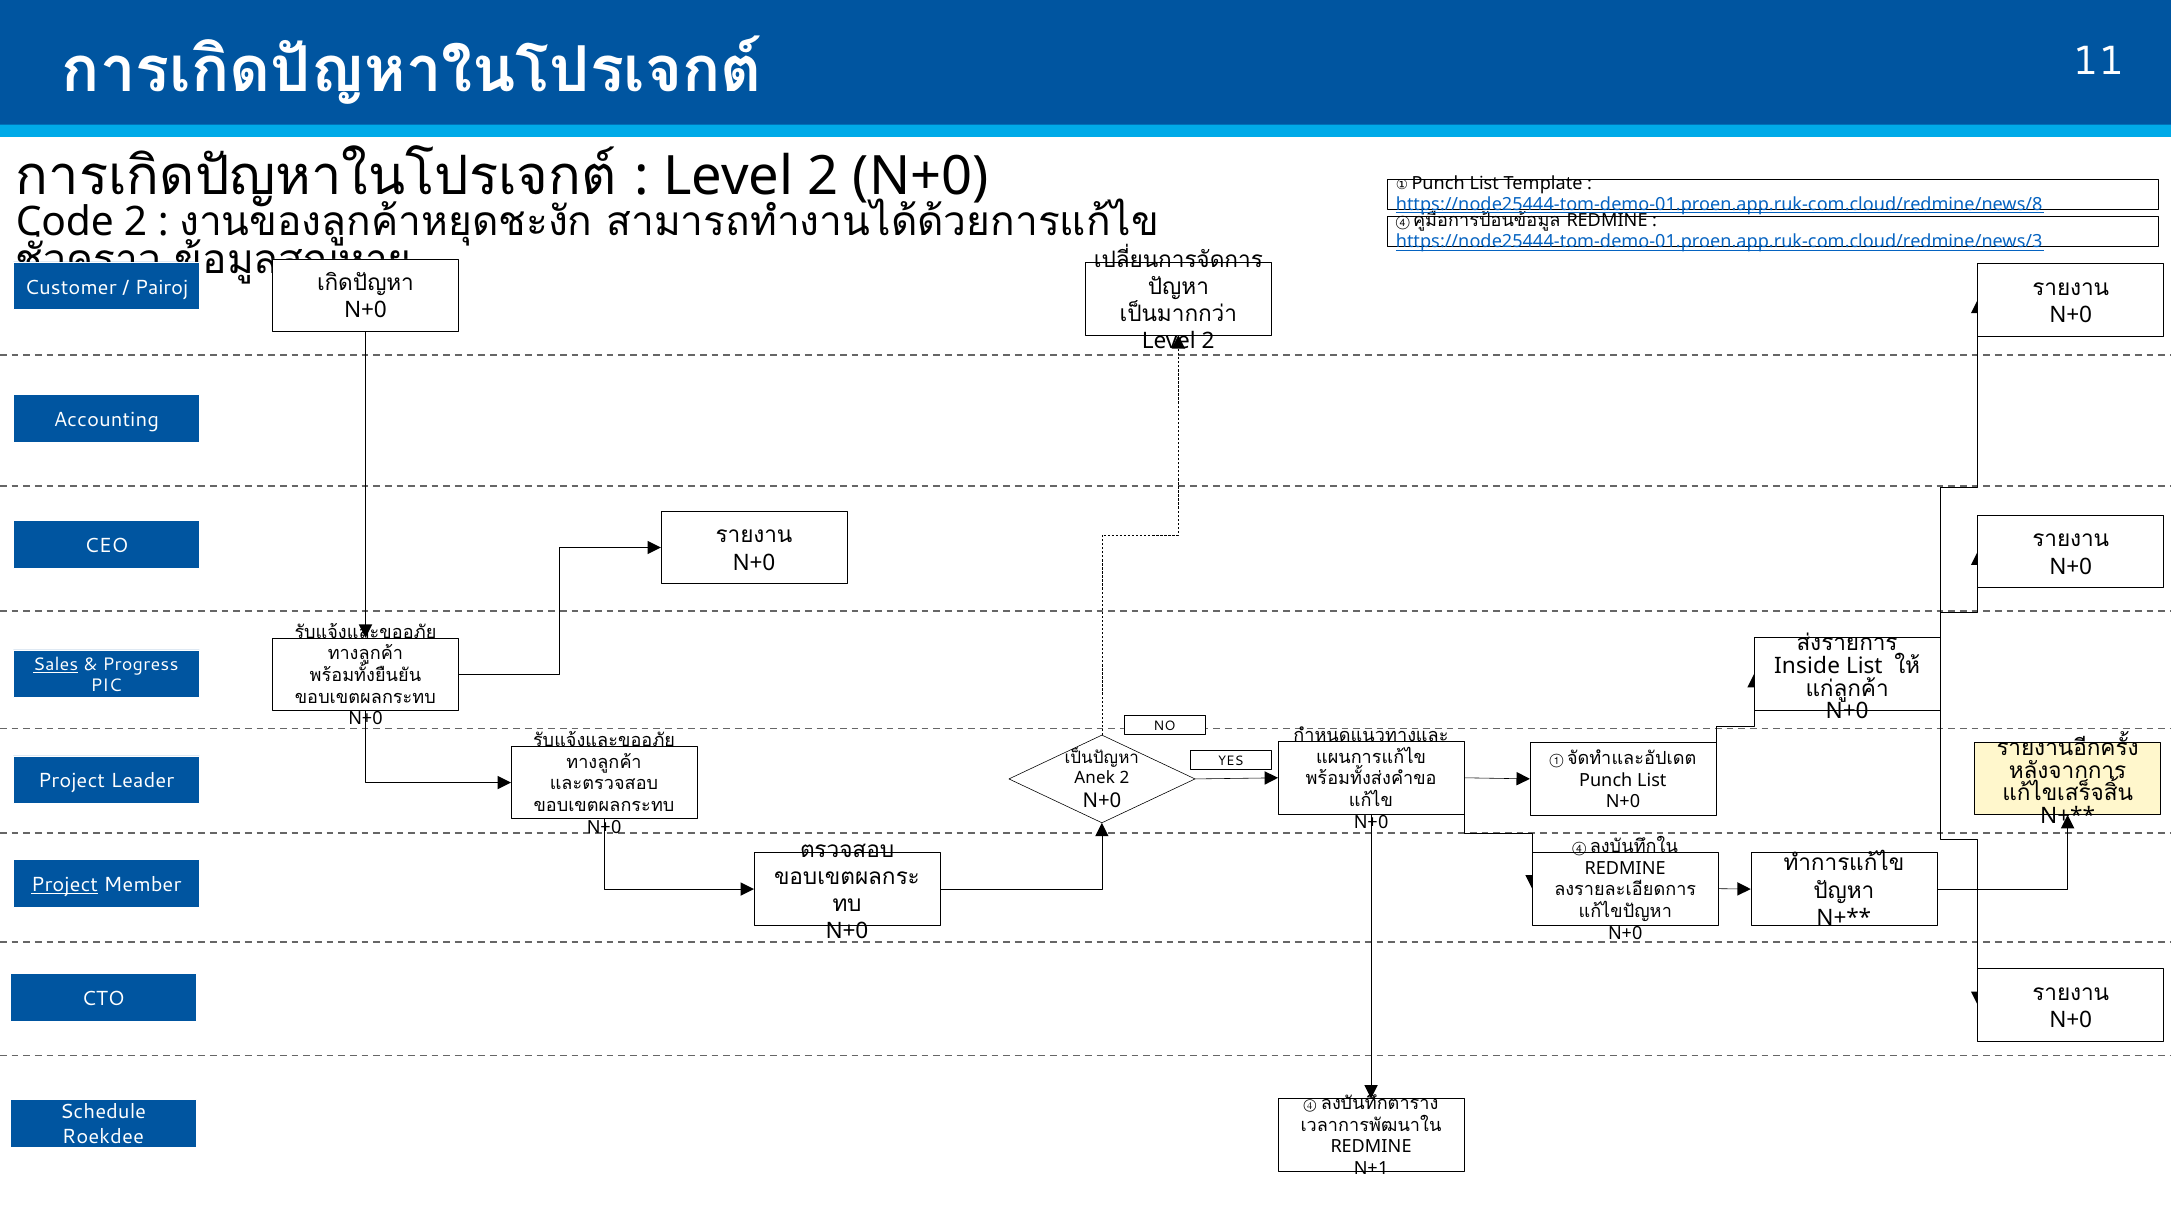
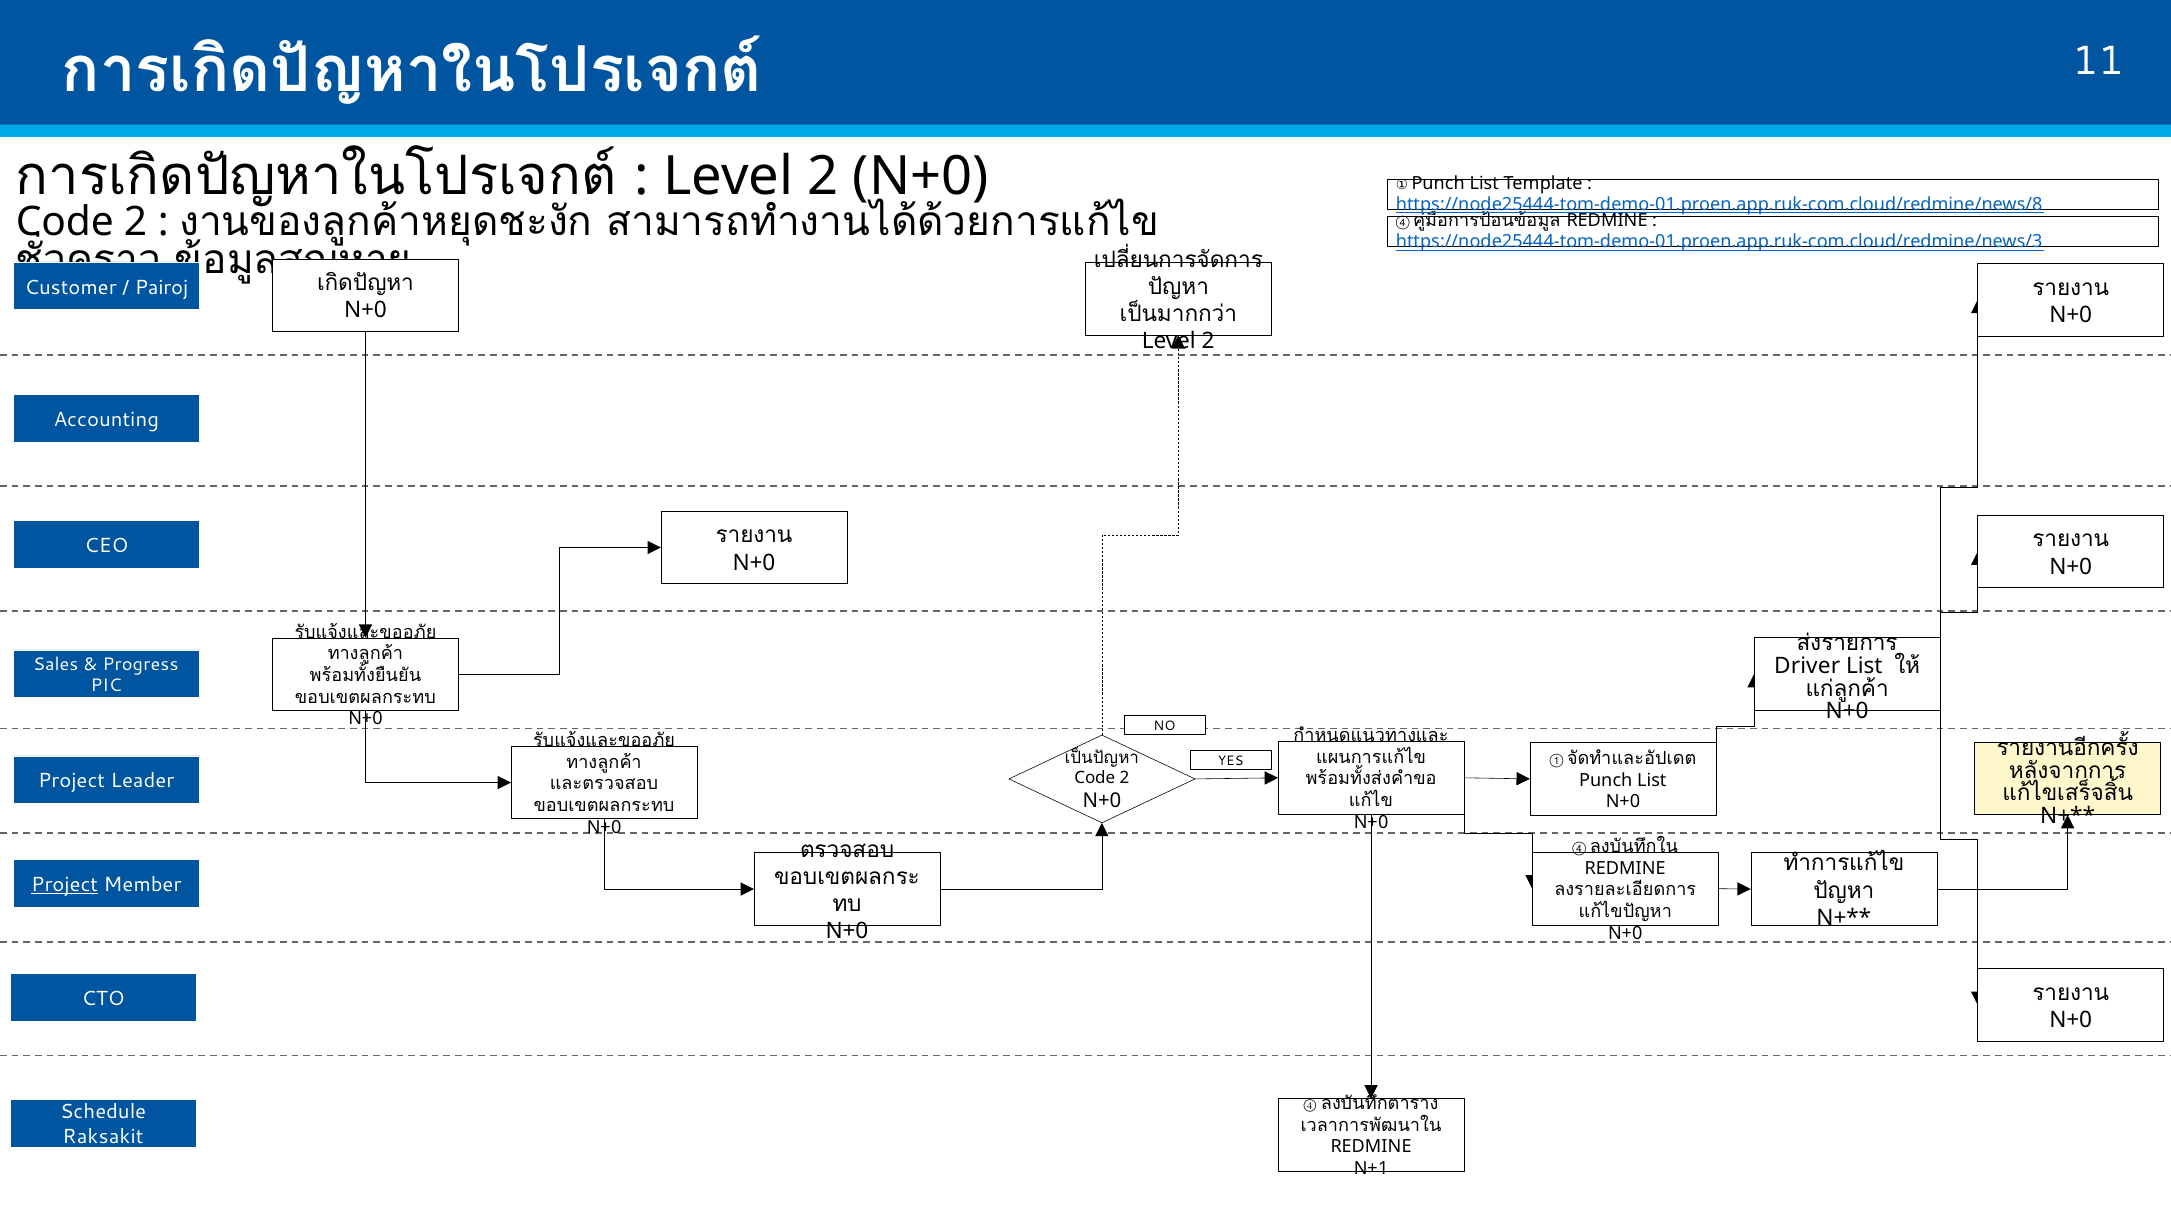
Sales underline: present -> none (56, 664)
Inside: Inside -> Driver (1807, 666)
Anek: Anek -> Code (1095, 778)
Roekdee: Roekdee -> Raksakit (103, 1137)
